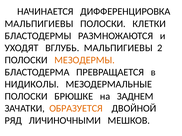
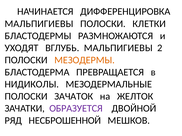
БРЮШКЕ: БРЮШКЕ -> ЗАЧАТОК (74, 97)
ЗАДНЕМ: ЗАДНЕМ -> ЖЕЛТОК (135, 97)
ОБРАЗУЕТСЯ colour: orange -> purple (76, 109)
ЛИЧИНОЧНЫМИ: ЛИЧИНОЧНЫМИ -> НЕСБРОШЕННОЙ (65, 121)
